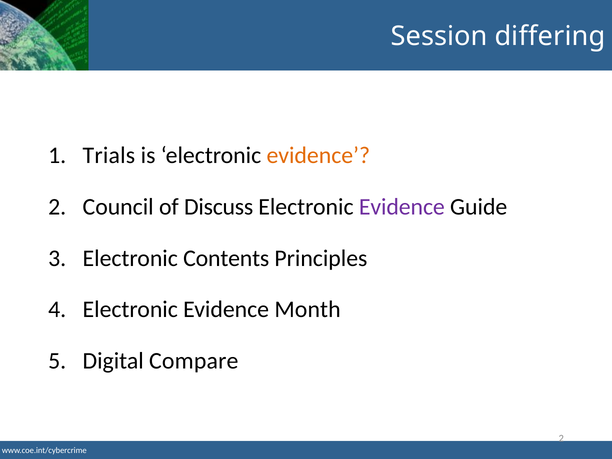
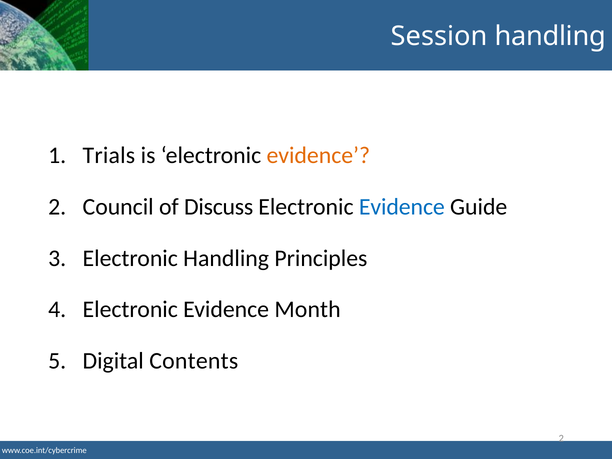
Session differing: differing -> handling (550, 36)
Evidence colour: purple -> blue (402, 207)
Electronic Contents: Contents -> Handling (226, 258)
Compare: Compare -> Contents (194, 361)
